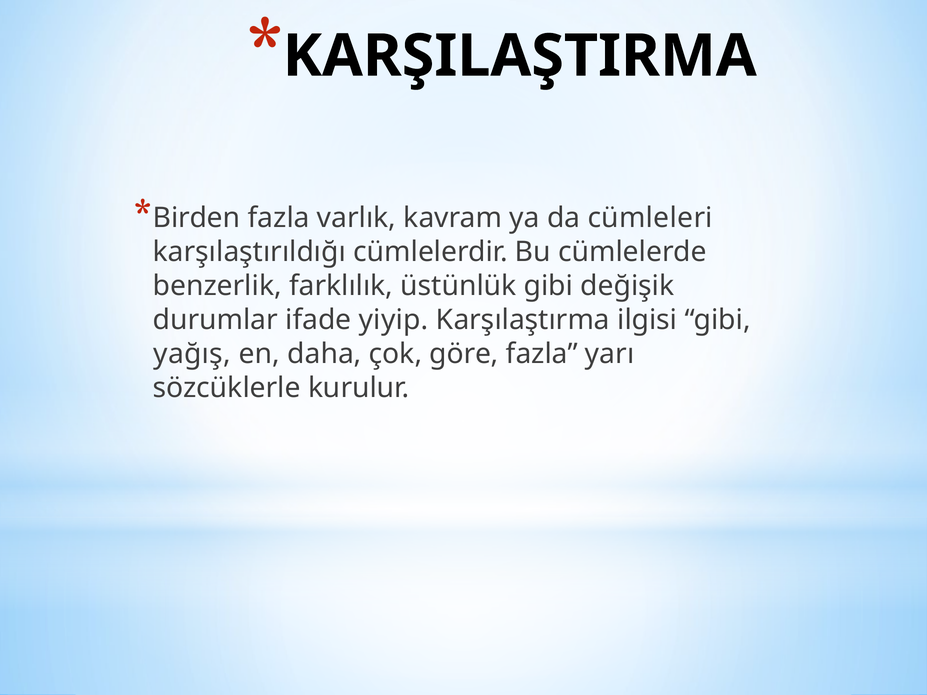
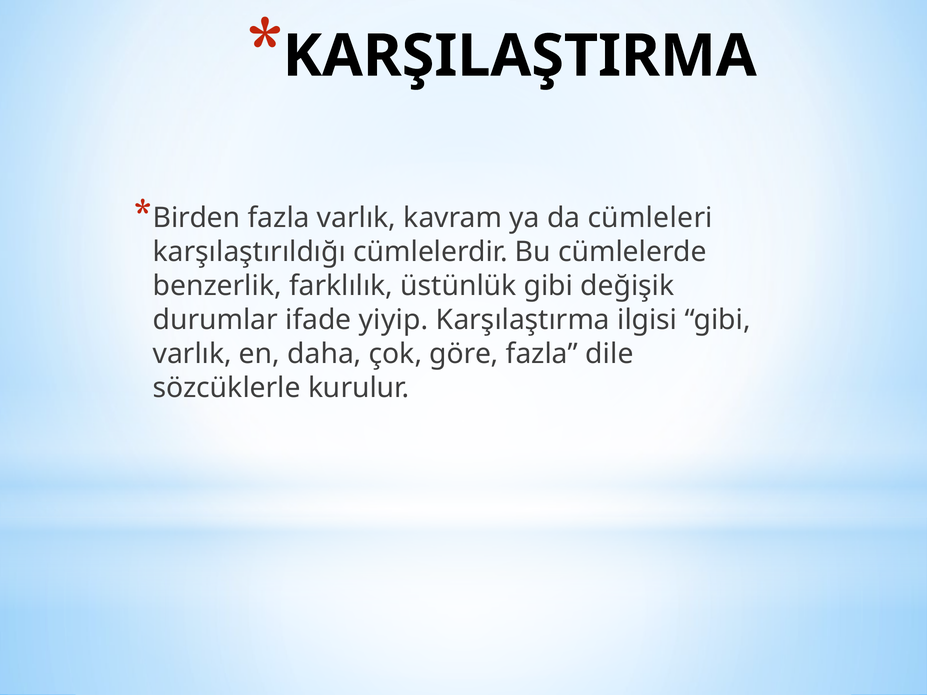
yağış: yağış -> varlık (192, 354)
yarı: yarı -> dile (610, 354)
